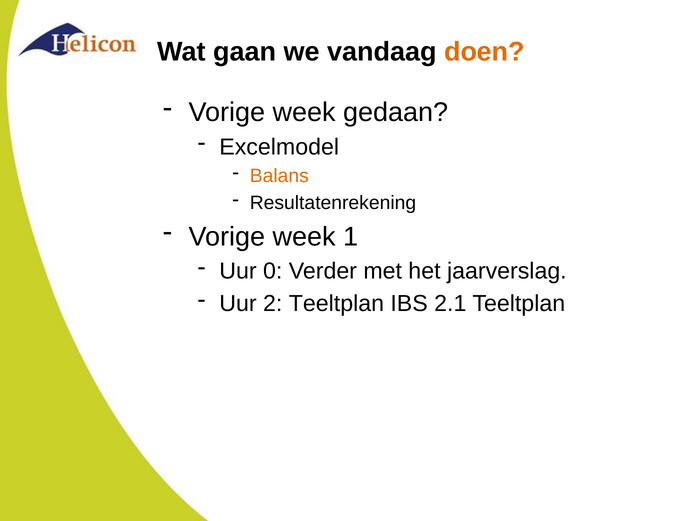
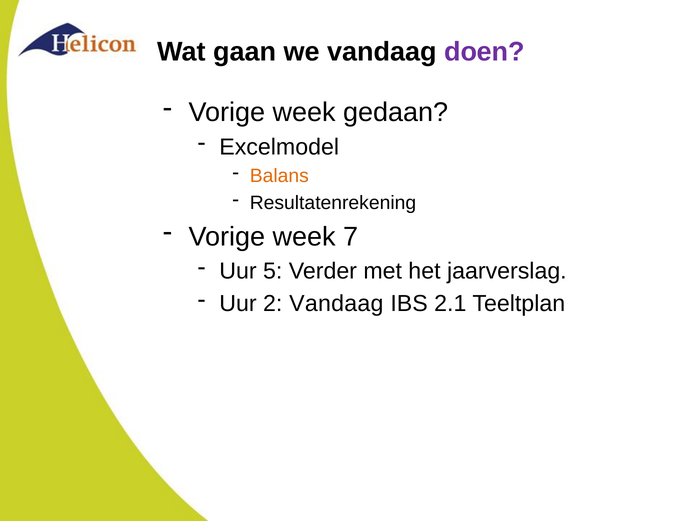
doen colour: orange -> purple (484, 52)
1: 1 -> 7 (351, 237)
0: 0 -> 5 (273, 271)
2 Teeltplan: Teeltplan -> Vandaag (336, 304)
